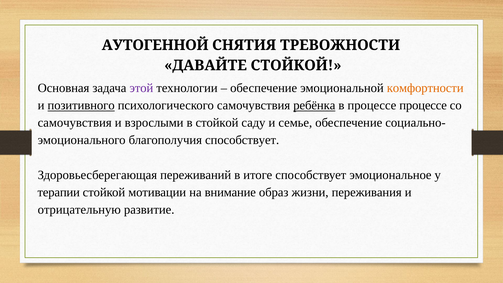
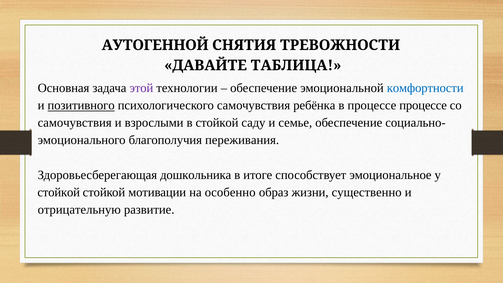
ДАВАЙТЕ СТОЙКОЙ: СТОЙКОЙ -> ТАБЛИЦА (296, 65)
комфортности colour: orange -> blue (425, 88)
ребёнка underline: present -> none (314, 105)
благополучия способствует: способствует -> переживания (242, 140)
переживаний: переживаний -> дошкольника (196, 175)
терапии: терапии -> стойкой (59, 192)
внимание: внимание -> особенно (230, 192)
переживания: переживания -> существенно (367, 192)
